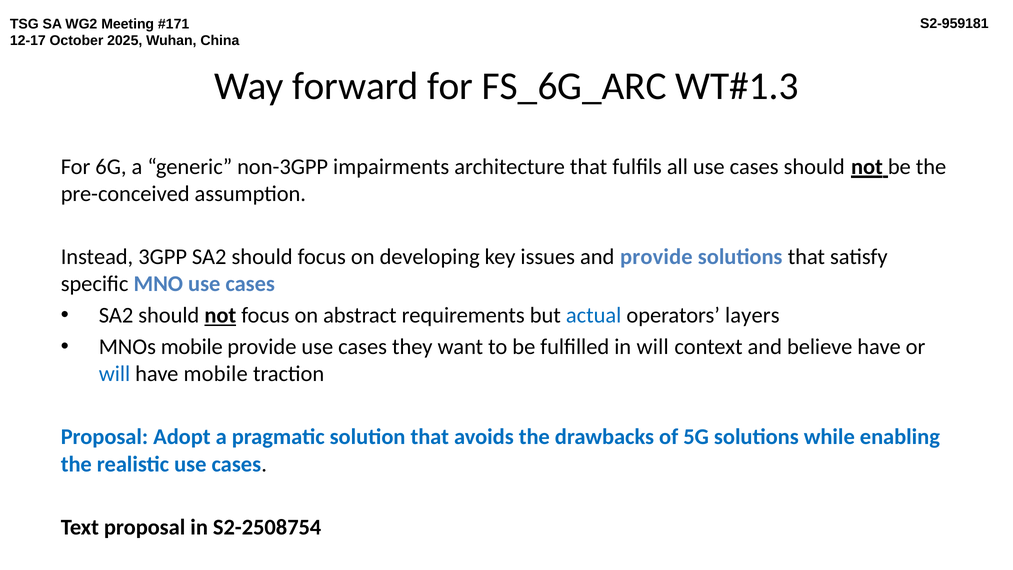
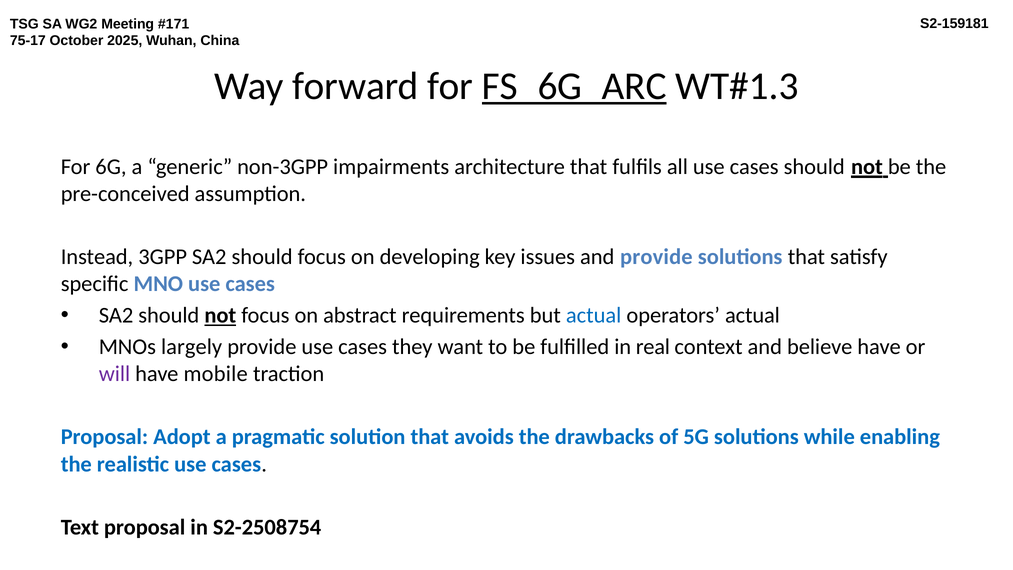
S2-959181: S2-959181 -> S2-159181 (954, 24)
12-17: 12-17 -> 75-17 (28, 41)
FS_6G_ARC underline: none -> present (574, 86)
operators layers: layers -> actual (752, 315)
MNOs mobile: mobile -> largely (192, 347)
in will: will -> real (653, 347)
will colour: blue -> purple (115, 374)
